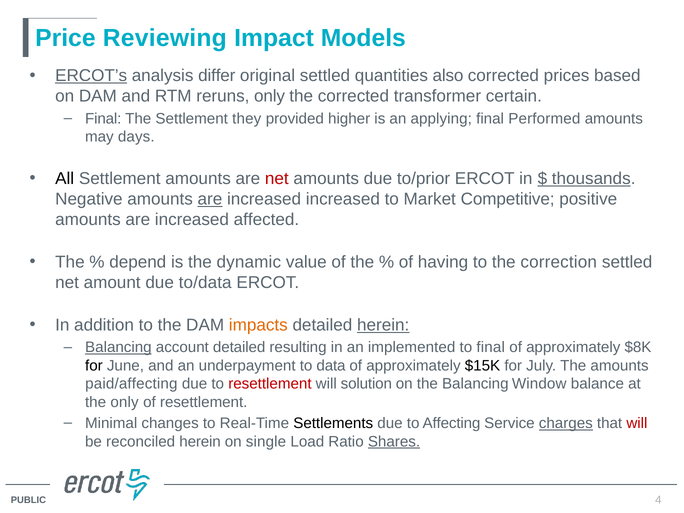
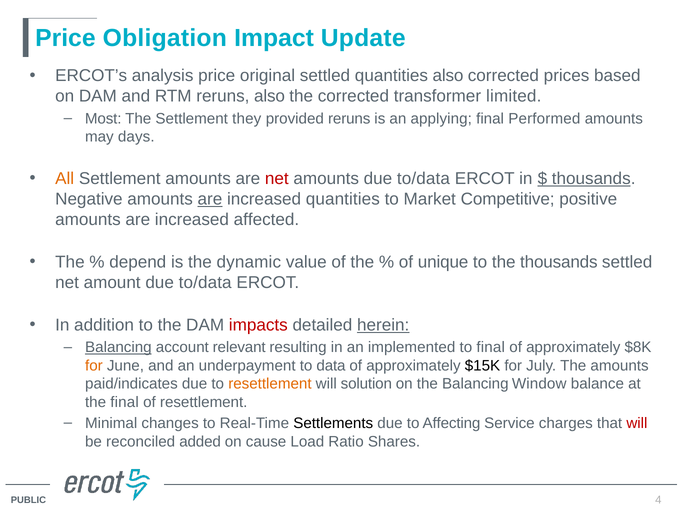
Reviewing: Reviewing -> Obligation (165, 38)
Models: Models -> Update (363, 38)
ERCOT’s underline: present -> none (91, 76)
analysis differ: differ -> price (217, 76)
reruns only: only -> also (270, 96)
certain: certain -> limited (514, 96)
Final: Final -> Most (103, 119)
provided higher: higher -> reruns (349, 119)
All colour: black -> orange (65, 178)
amounts due to/prior: to/prior -> to/data (423, 178)
increased increased: increased -> quantities (343, 199)
having: having -> unique (443, 262)
the correction: correction -> thousands (559, 262)
impacts colour: orange -> red (258, 325)
account detailed: detailed -> relevant (239, 347)
for colour: black -> orange (94, 366)
paid/affecting: paid/affecting -> paid/indicates (131, 384)
resettlement colour: red -> orange (270, 384)
the only: only -> final (125, 402)
charges underline: present -> none (566, 423)
reconciled herein: herein -> added (200, 442)
single: single -> cause (266, 442)
Shares underline: present -> none (394, 442)
